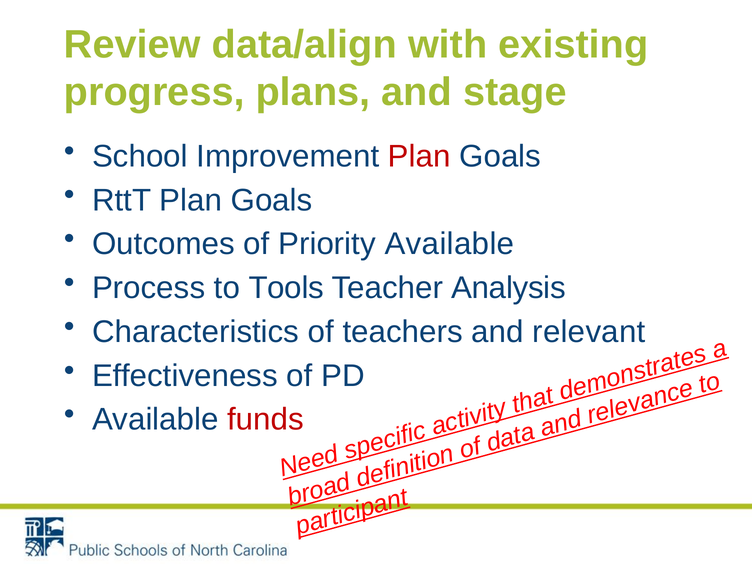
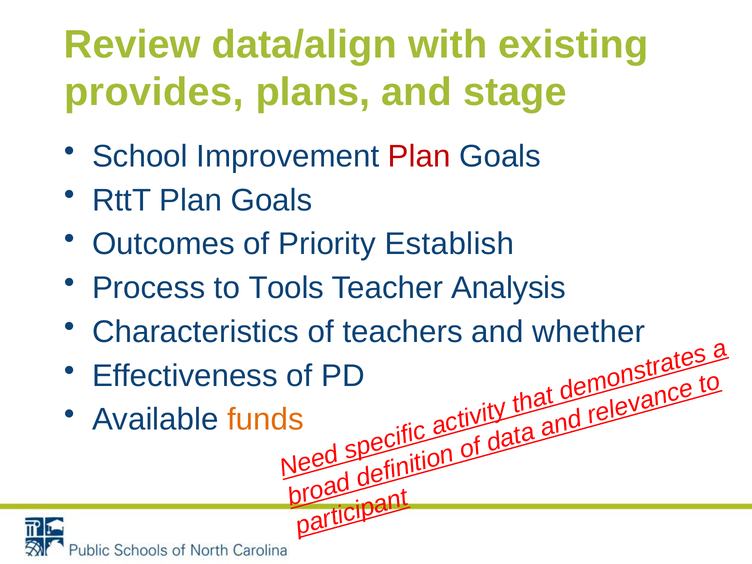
progress: progress -> provides (154, 92)
Priority Available: Available -> Establish (449, 244)
relevant: relevant -> whether (589, 332)
funds colour: red -> orange (266, 420)
